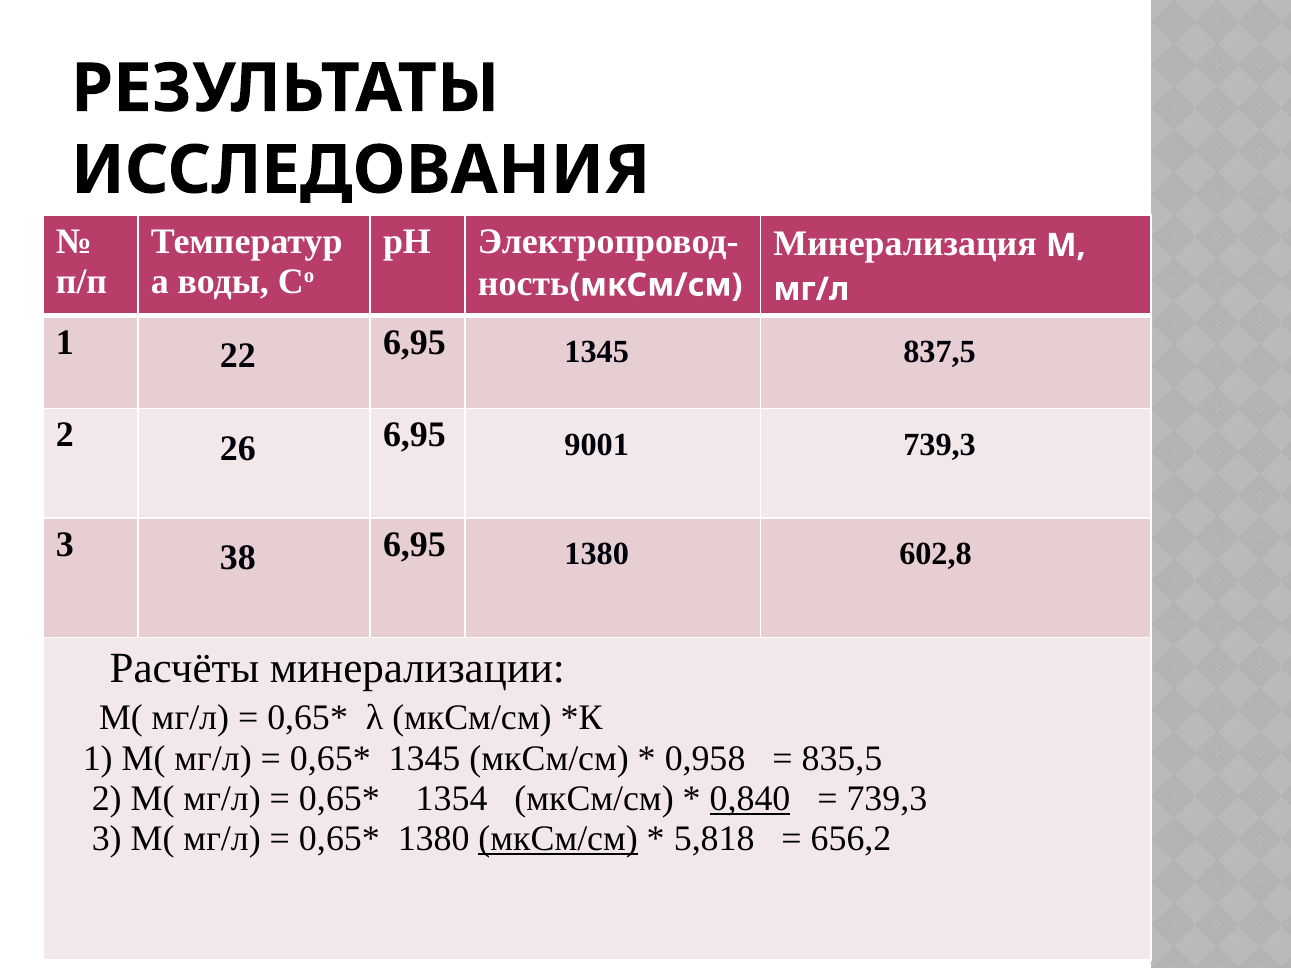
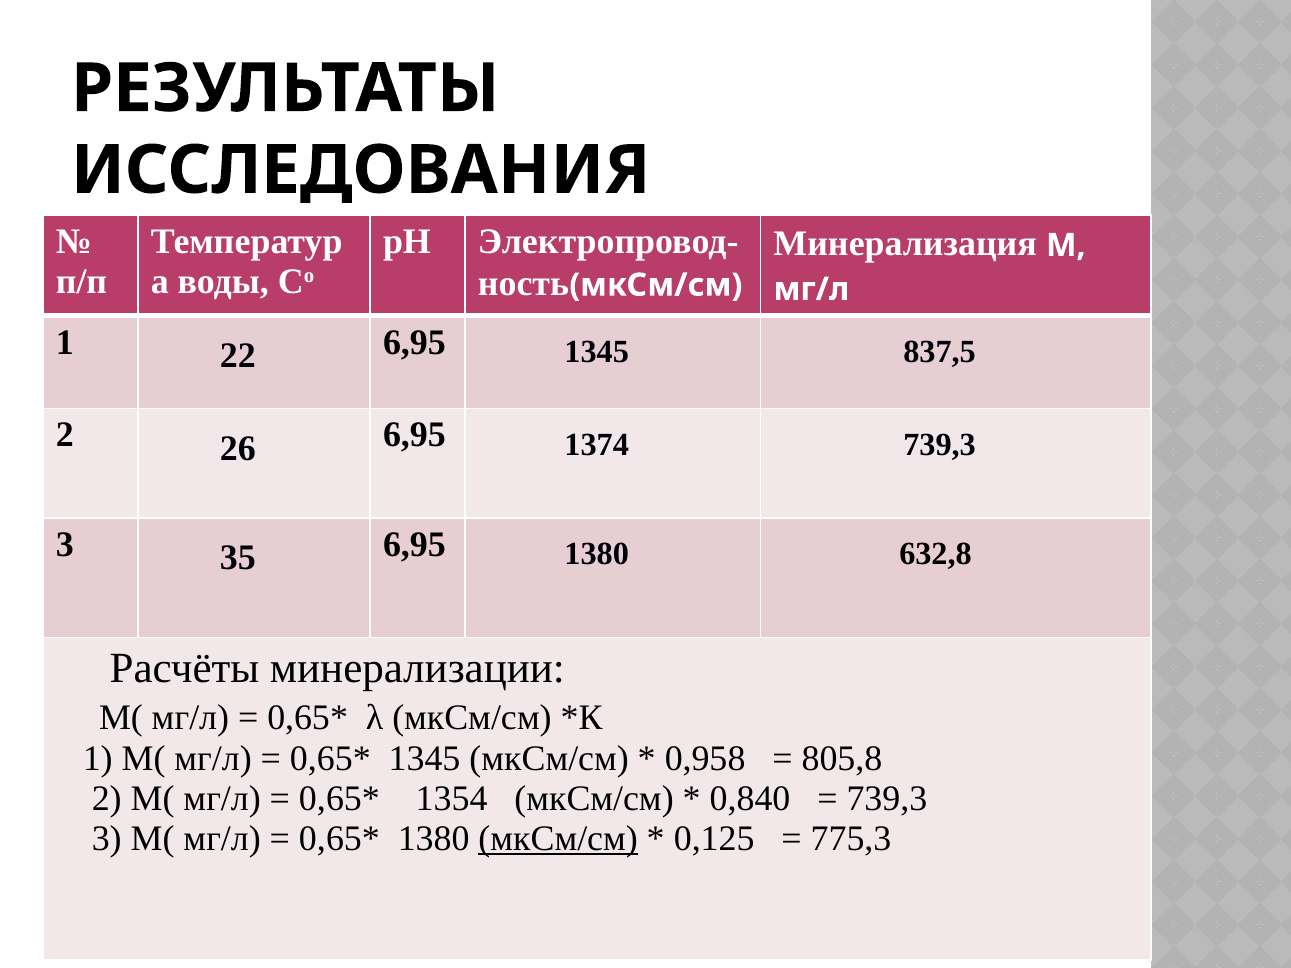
9001: 9001 -> 1374 (597, 445)
38: 38 -> 35 (238, 558)
602,8: 602,8 -> 632,8 (936, 554)
835,5: 835,5 -> 805,8 (842, 759)
0,840 underline: present -> none (750, 799)
5,818: 5,818 -> 0,125 (714, 839)
656,2: 656,2 -> 775,3 (851, 839)
